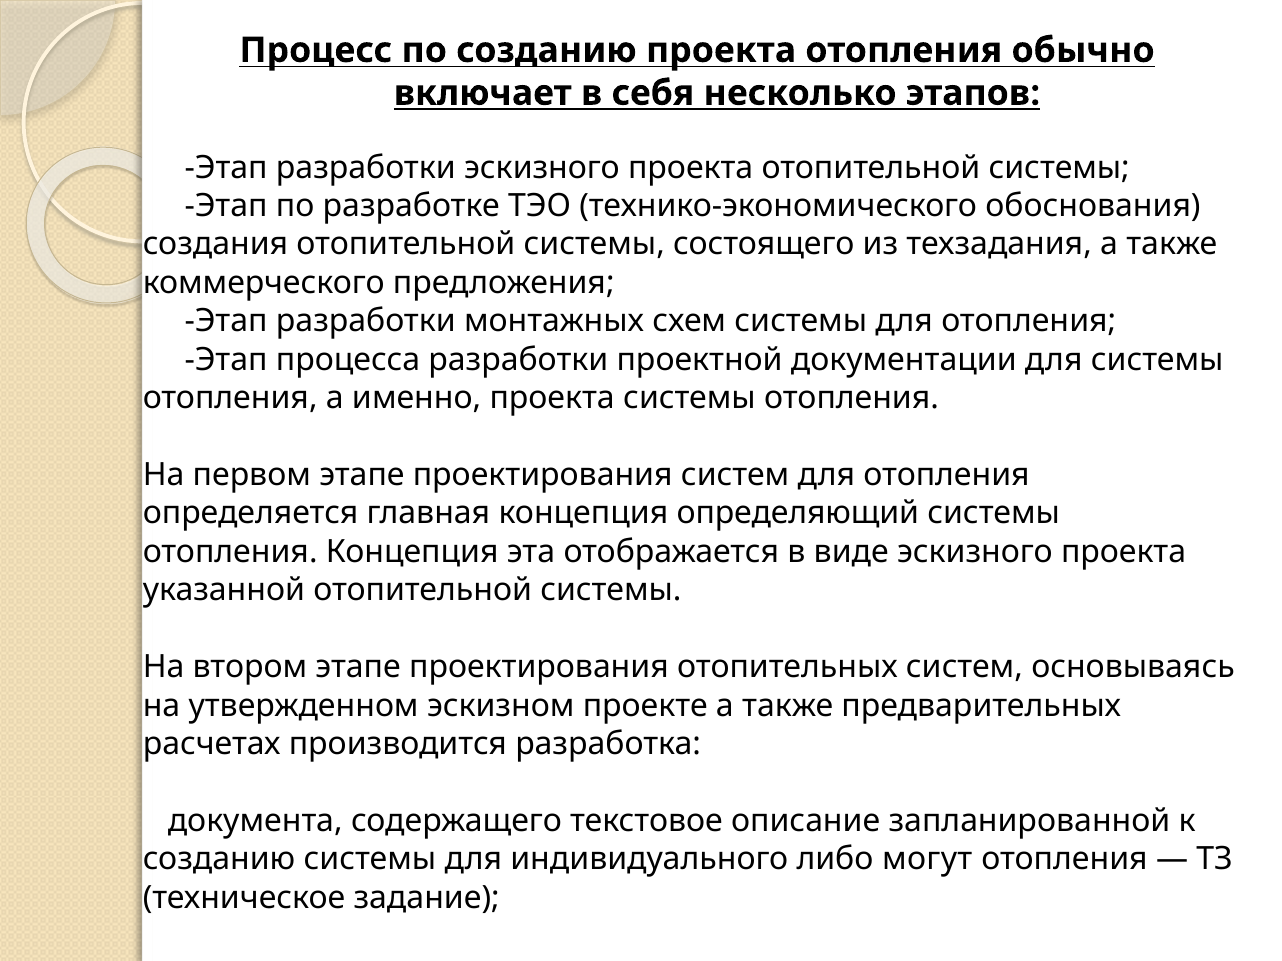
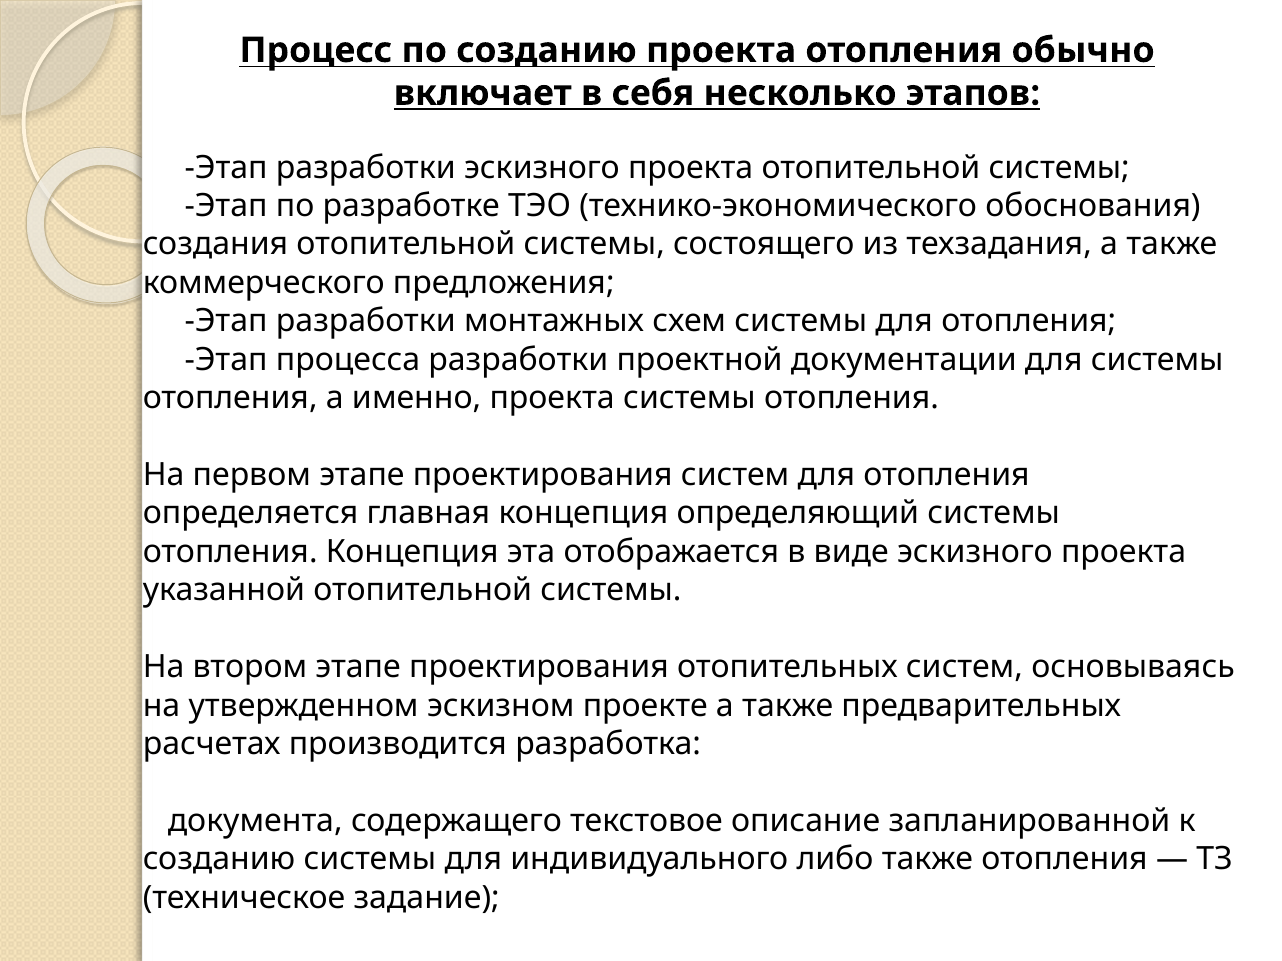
либо могут: могут -> также (927, 860)
